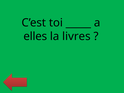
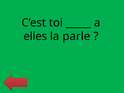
livres: livres -> parle (76, 36)
